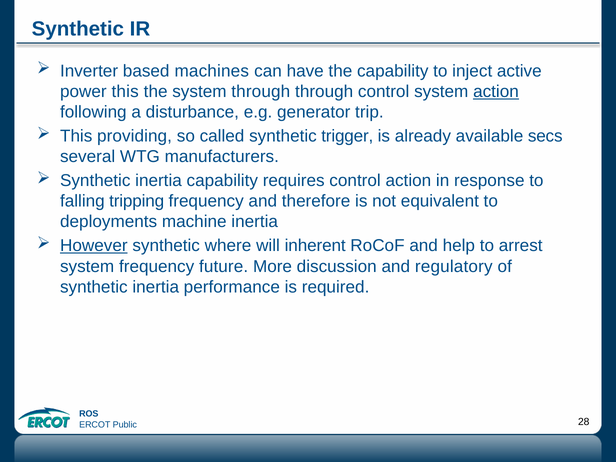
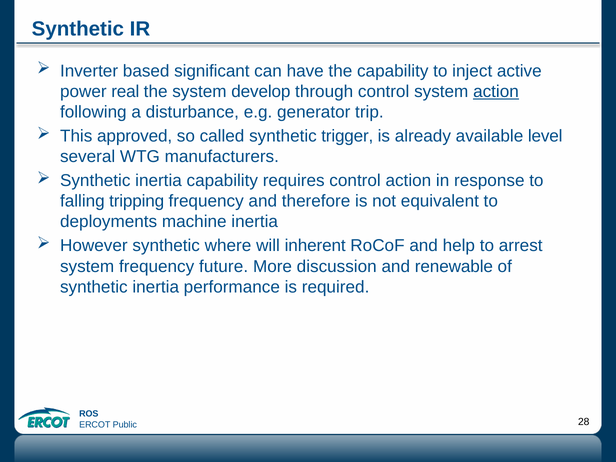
machines: machines -> significant (212, 71)
power this: this -> real (125, 92)
system through: through -> develop (261, 92)
providing: providing -> approved (135, 136)
secs: secs -> level (545, 136)
However underline: present -> none (94, 246)
regulatory: regulatory -> renewable (454, 266)
